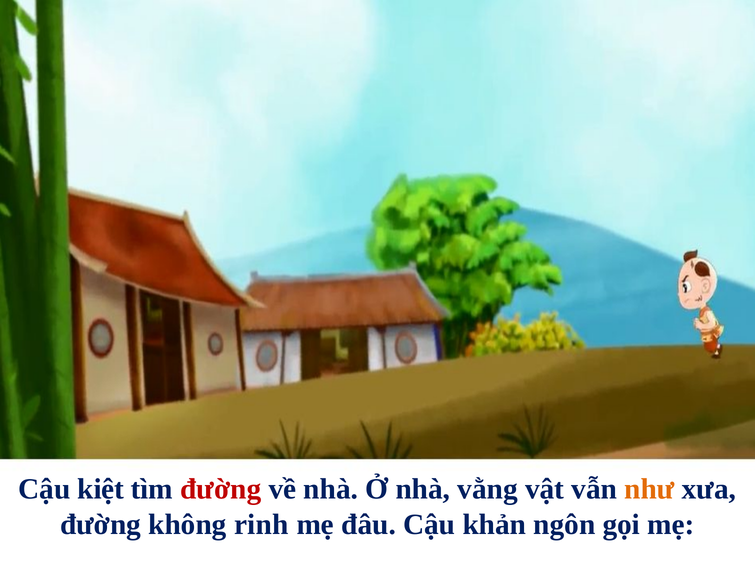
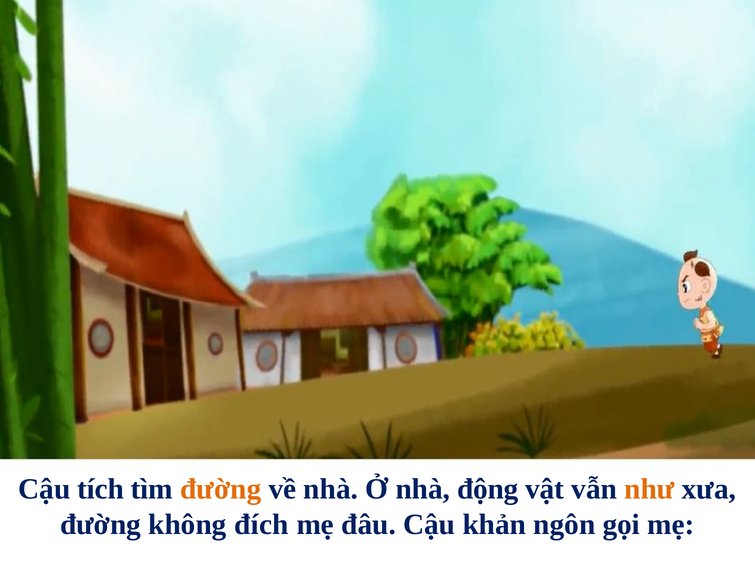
kiệt: kiệt -> tích (101, 489)
đường colour: red -> orange (221, 489)
vằng: vằng -> động (488, 489)
rinh: rinh -> đích (261, 525)
